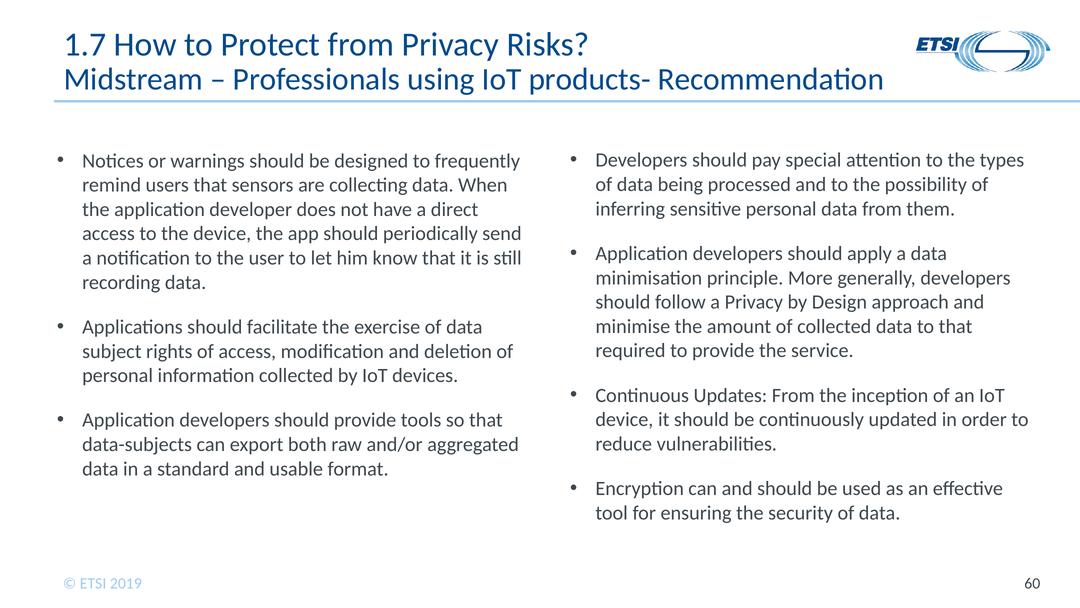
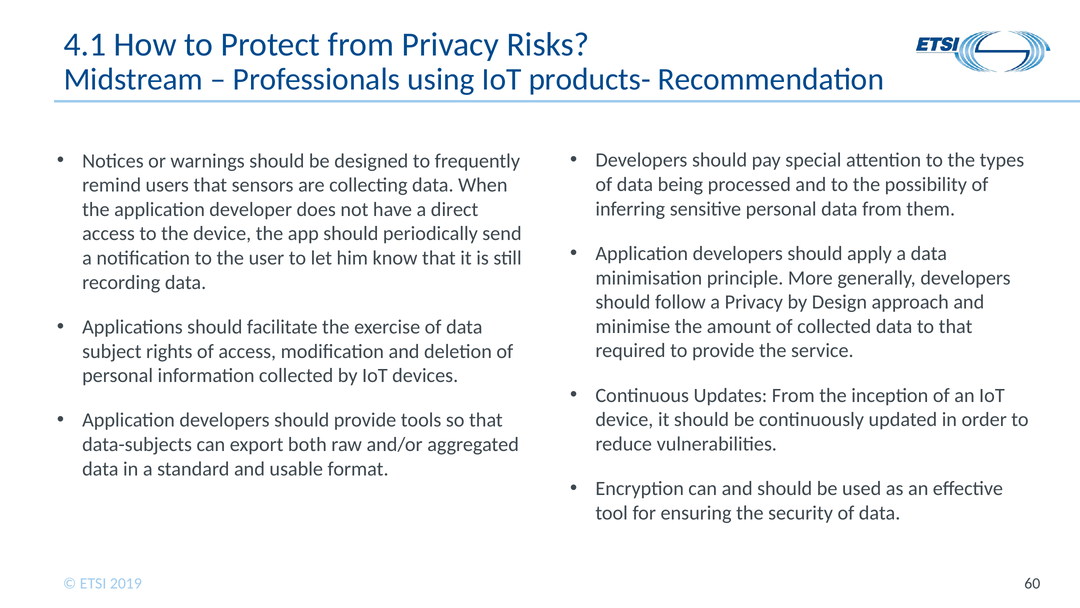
1.7: 1.7 -> 4.1 (85, 45)
